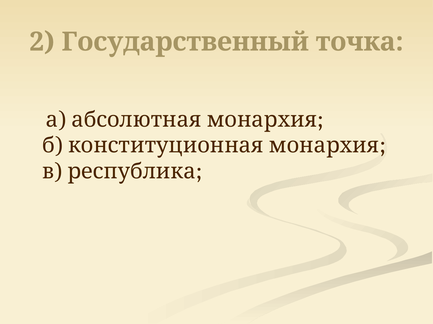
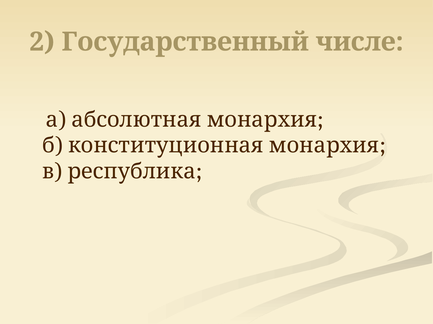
точка: точка -> числе (360, 42)
